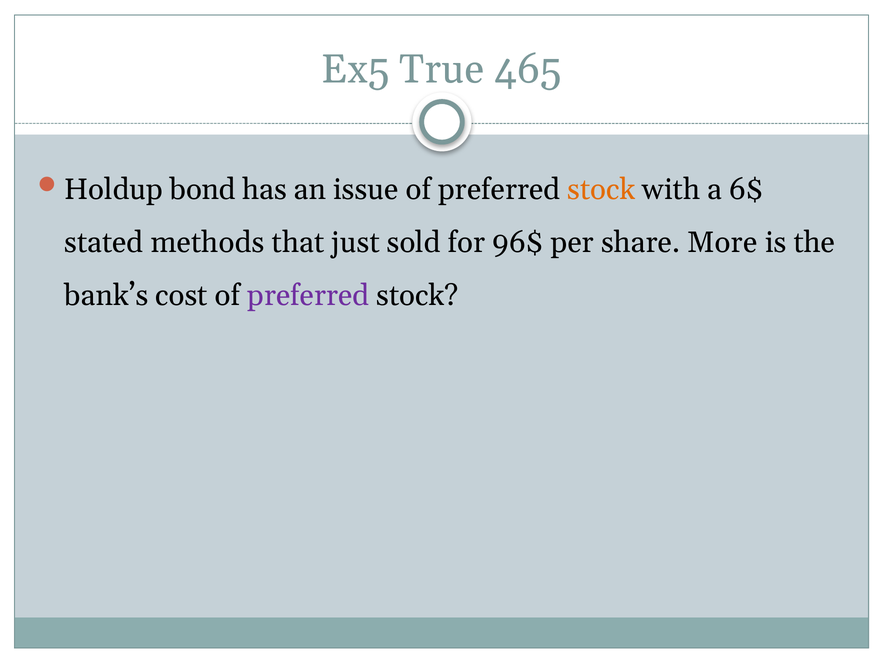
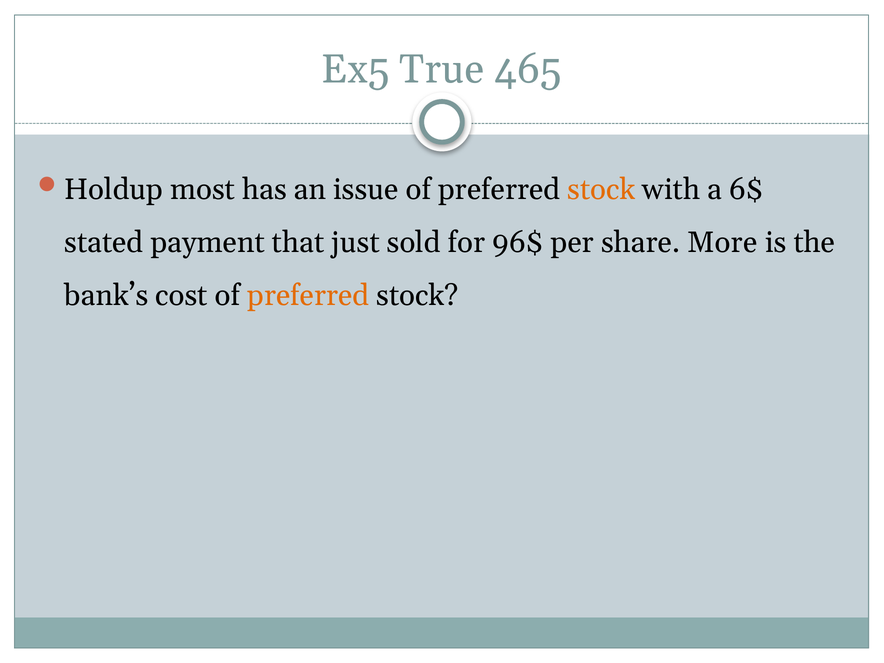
bond: bond -> most (203, 189)
methods: methods -> payment (208, 242)
preferred colour: purple -> orange (308, 295)
